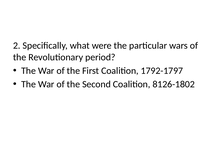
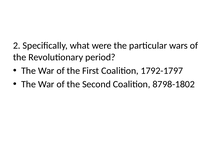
8126-1802: 8126-1802 -> 8798-1802 (174, 85)
